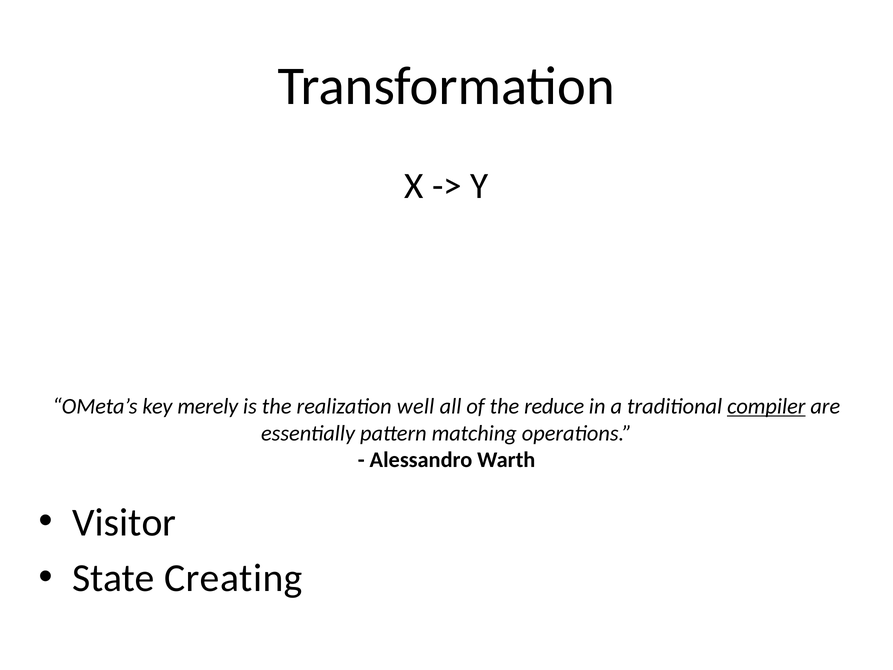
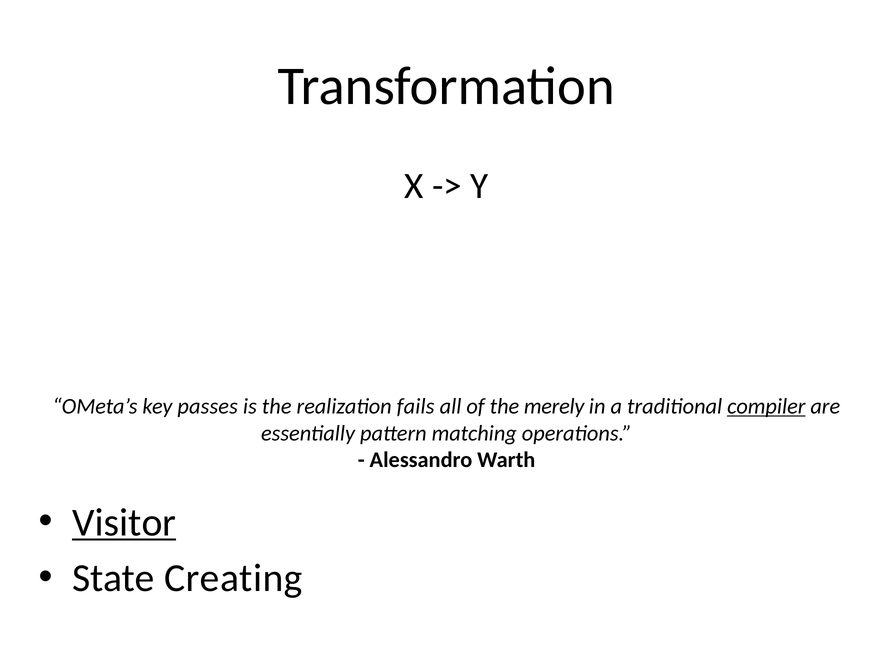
merely: merely -> passes (208, 406)
well: well -> fails (416, 406)
reduce: reduce -> merely (554, 406)
Visitor underline: none -> present (124, 522)
